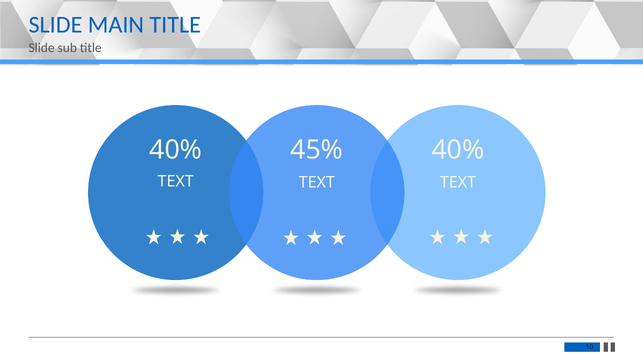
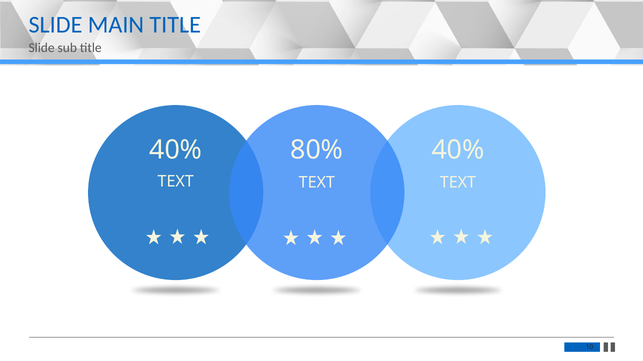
45%: 45% -> 80% (317, 150)
